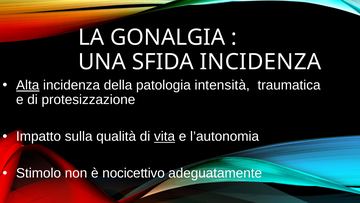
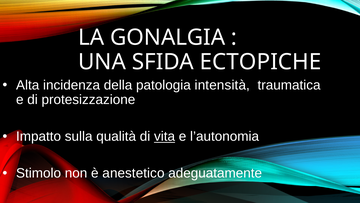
SFIDA INCIDENZA: INCIDENZA -> ECTOPICHE (261, 62)
Alta underline: present -> none (28, 85)
nocicettivo: nocicettivo -> anestetico (133, 173)
